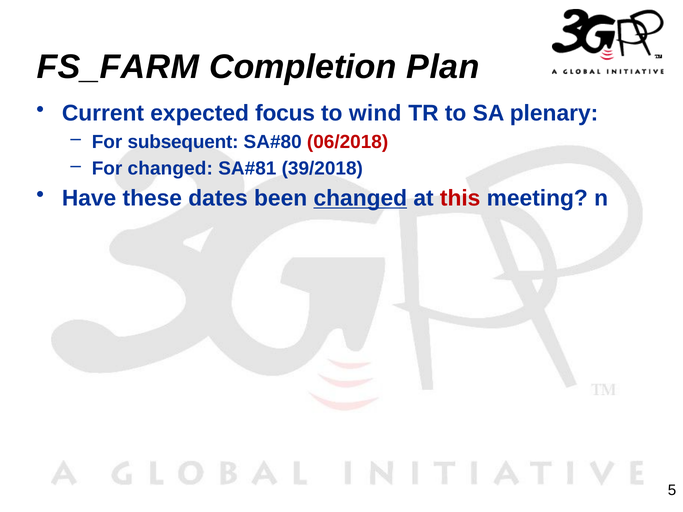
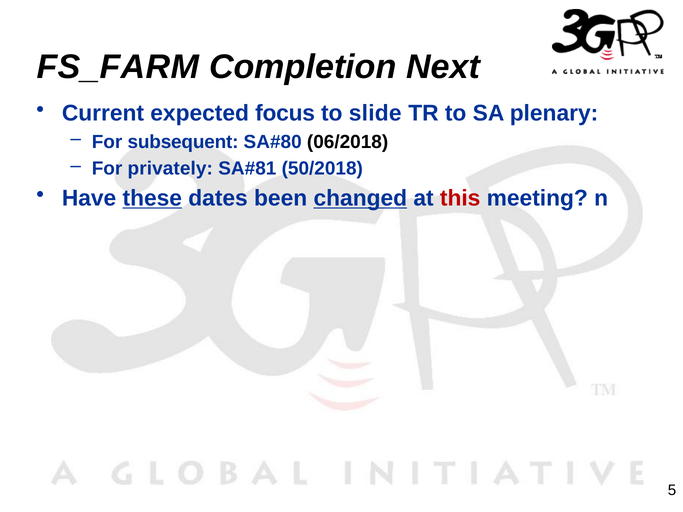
Plan: Plan -> Next (443, 67)
wind: wind -> slide (375, 113)
06/2018 colour: red -> black (348, 142)
For changed: changed -> privately (170, 168)
39/2018: 39/2018 -> 50/2018 (322, 168)
these underline: none -> present (152, 198)
